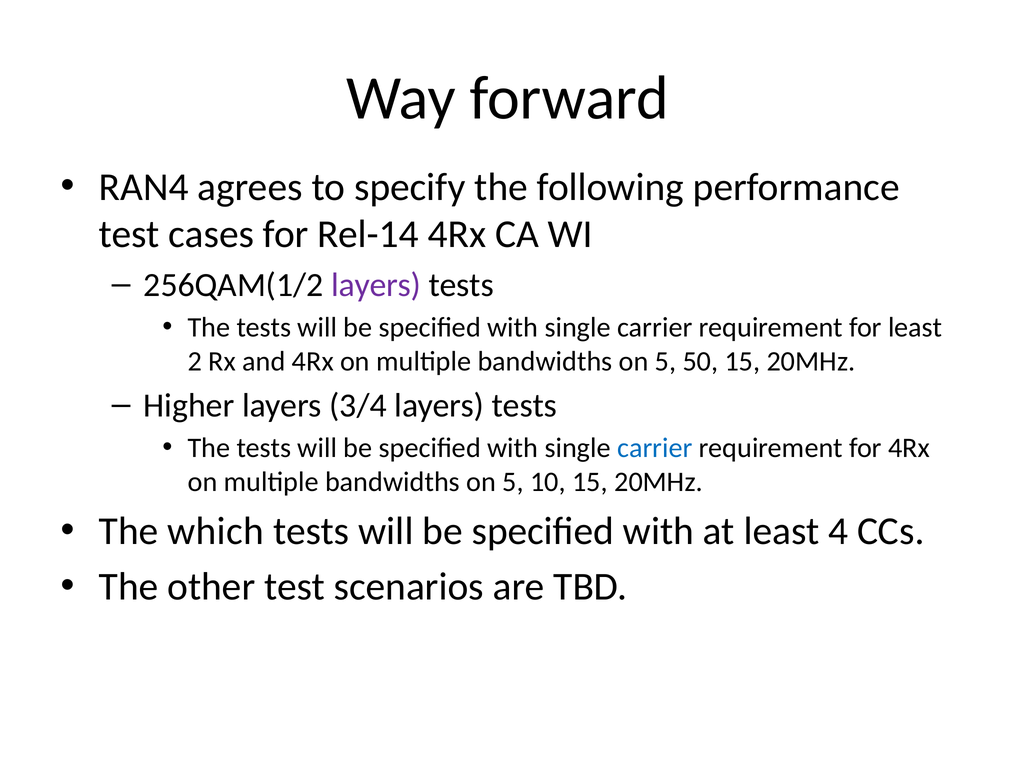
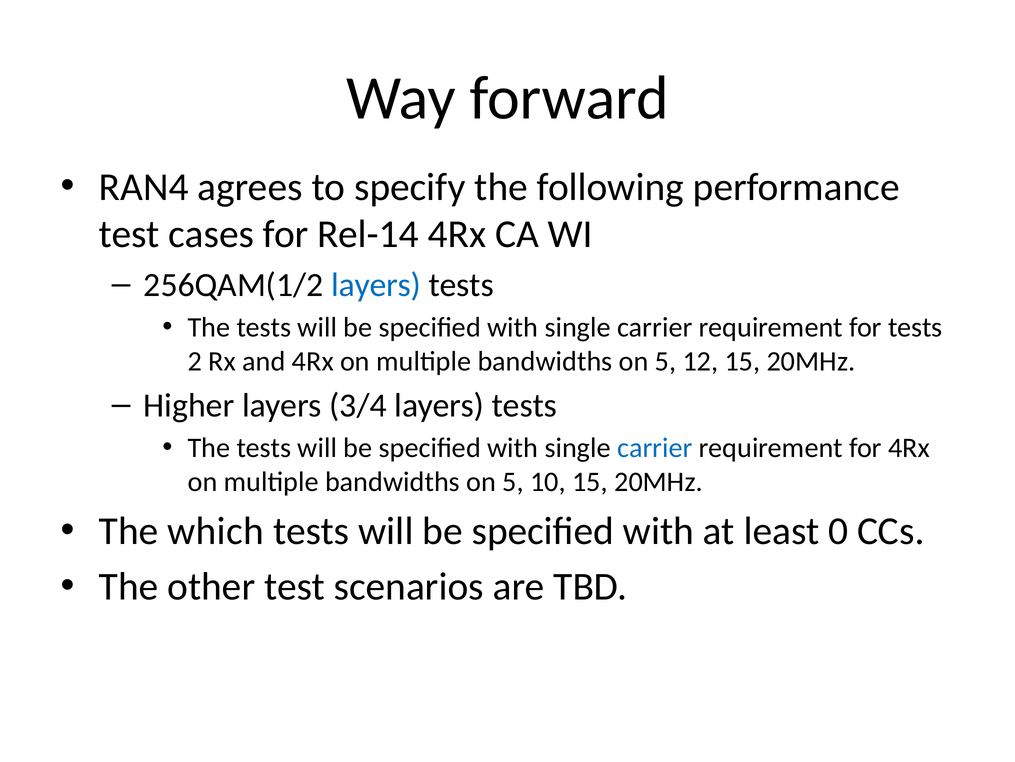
layers colour: purple -> blue (376, 285)
for least: least -> tests (915, 327)
50: 50 -> 12 (700, 361)
4: 4 -> 0 (838, 531)
